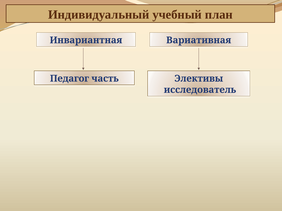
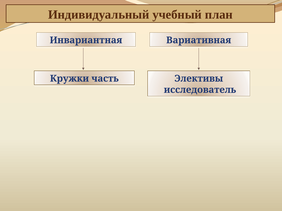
Педагог: Педагог -> Кружки (69, 79)
